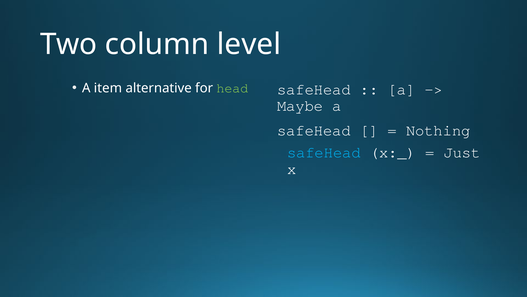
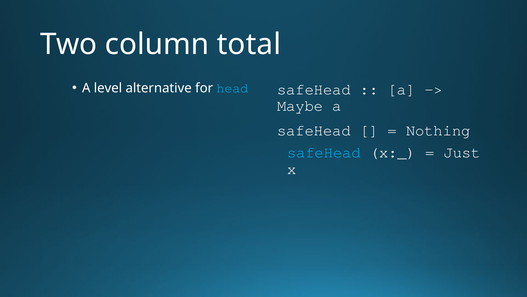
level: level -> total (249, 44)
item: item -> level (108, 88)
head colour: light green -> light blue (232, 88)
